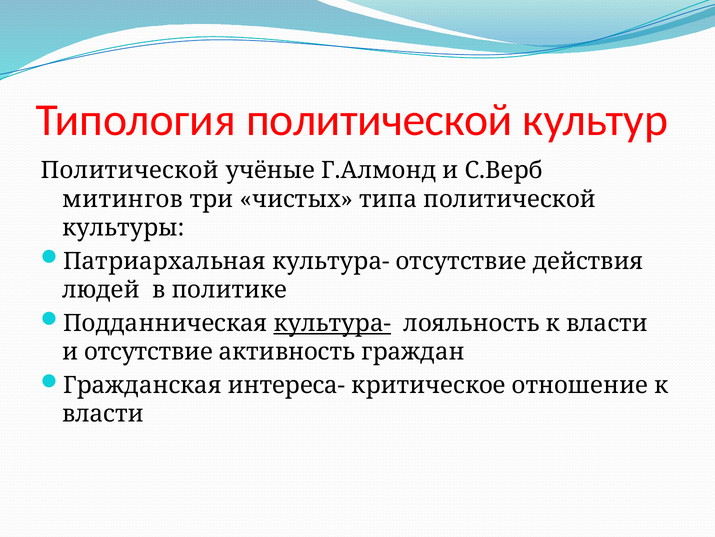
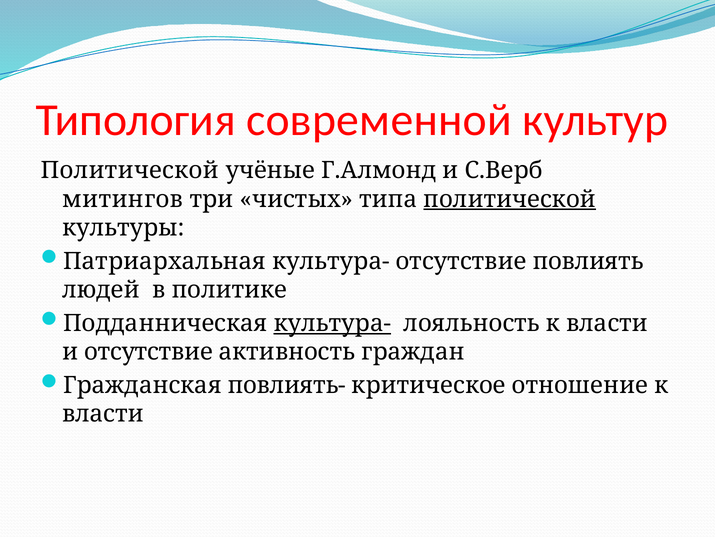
Типология политической: политической -> современной (379, 120)
политической underline: none -> present (510, 199)
действия: действия -> повлиять (588, 261)
интереса-: интереса- -> повлиять- (287, 385)
